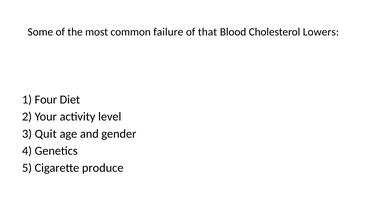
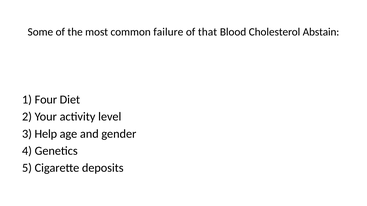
Lowers: Lowers -> Abstain (321, 32)
Quit: Quit -> Help (46, 134)
produce: produce -> deposits (103, 168)
